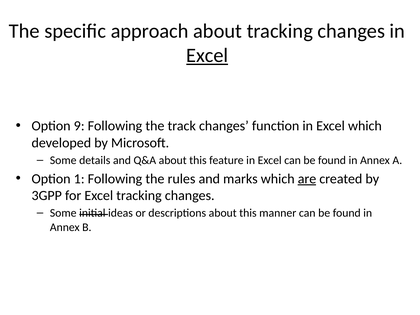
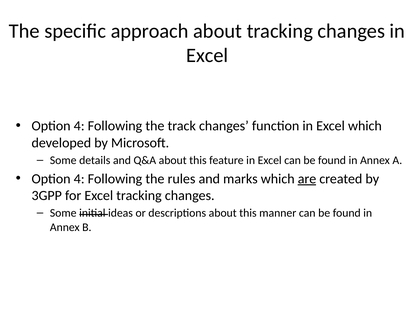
Excel underline: present -> none (207, 56)
9: 9 -> 4 (79, 126)
1: 1 -> 4 (79, 179)
